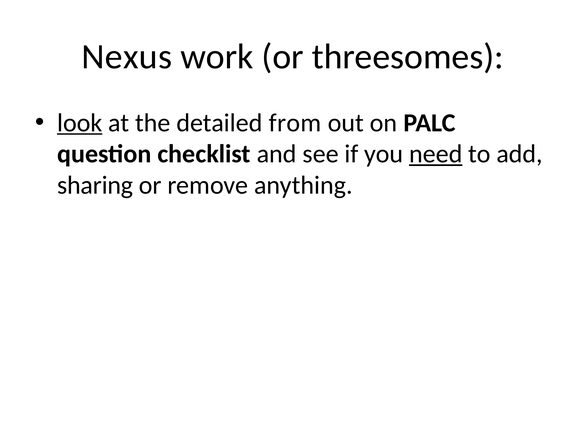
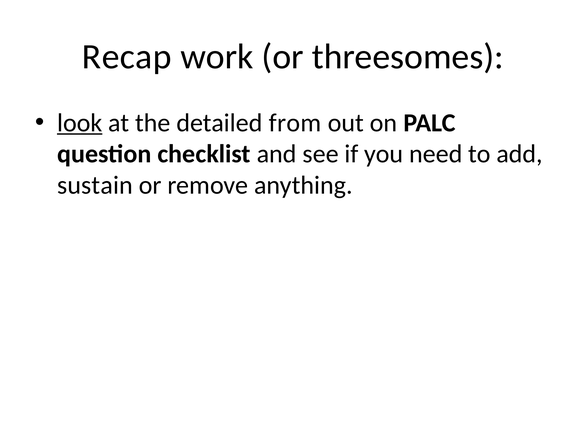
Nexus: Nexus -> Recap (127, 57)
need underline: present -> none (436, 154)
sharing: sharing -> sustain (95, 185)
